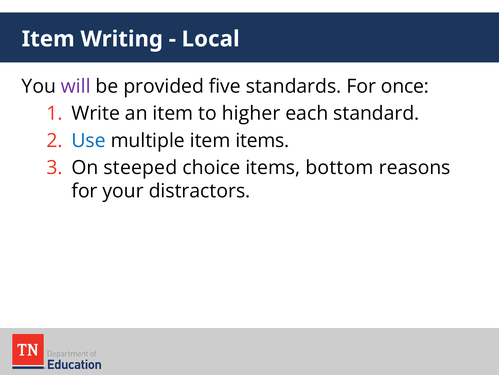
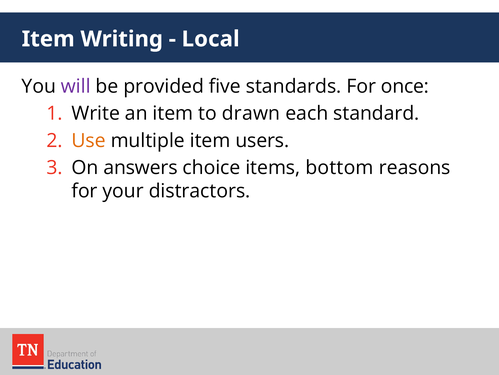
higher: higher -> drawn (251, 113)
Use colour: blue -> orange (89, 140)
item items: items -> users (262, 140)
steeped: steeped -> answers (141, 168)
